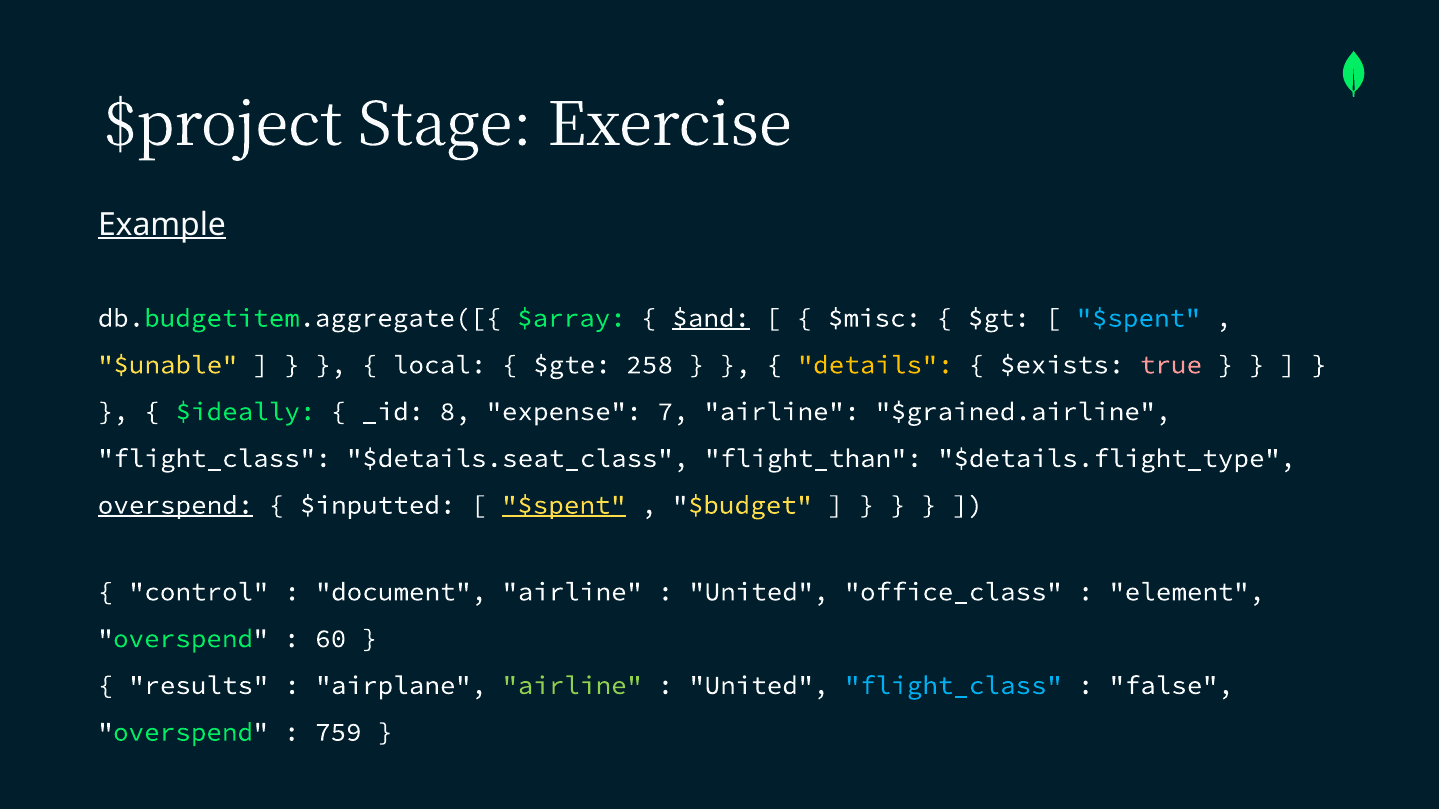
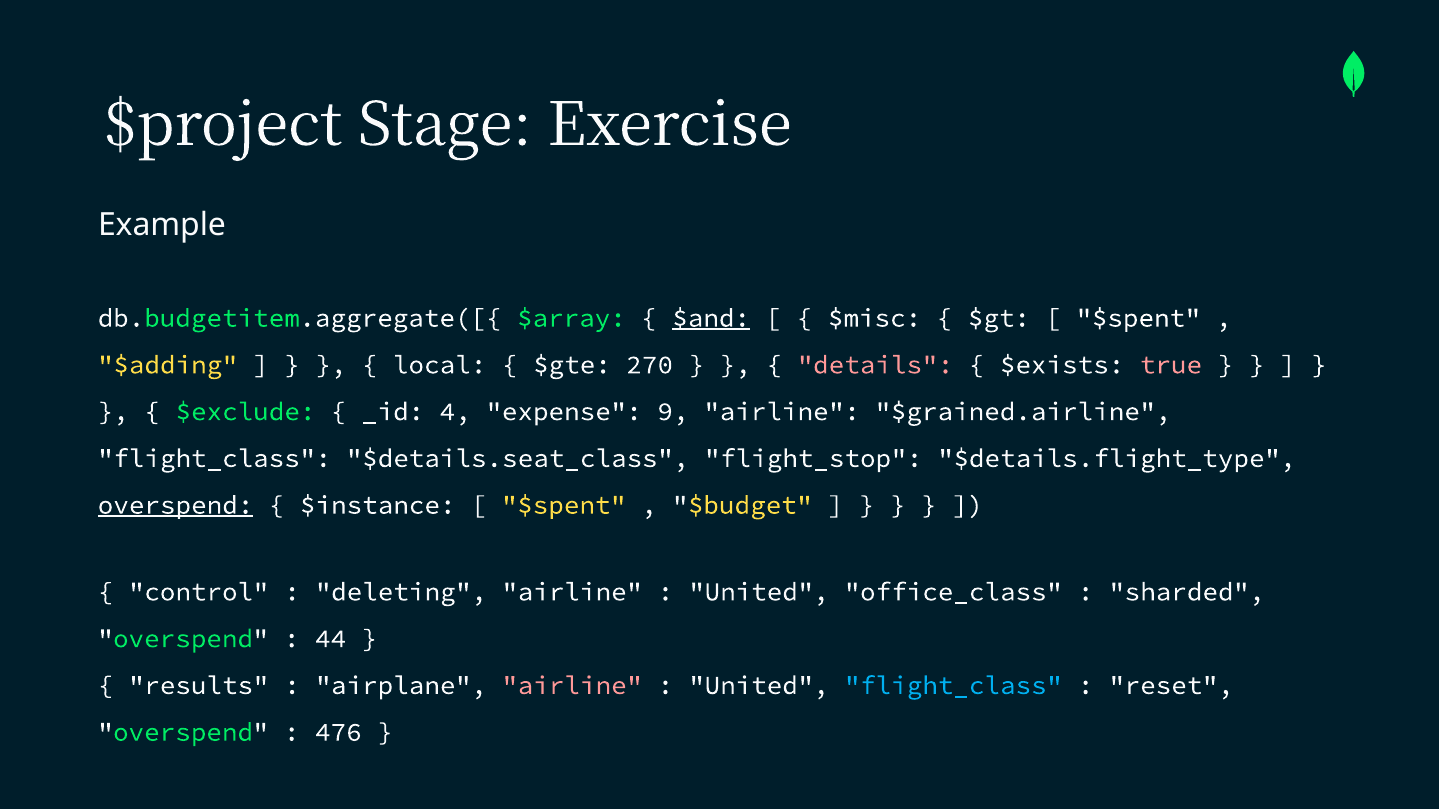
Example underline: present -> none (162, 225)
$spent colour: light blue -> white (1138, 318)
$unable: $unable -> $adding (168, 365)
258: 258 -> 270 (650, 365)
details colour: yellow -> pink (875, 365)
$ideally: $ideally -> $exclude (245, 412)
8: 8 -> 4 (455, 412)
7: 7 -> 9 (673, 412)
flight_than: flight_than -> flight_stop (813, 459)
$inputted: $inputted -> $instance (378, 505)
$spent underline: present -> none (564, 505)
document: document -> deleting (401, 592)
element: element -> sharded (1187, 592)
60: 60 -> 44 (331, 639)
airline colour: light green -> pink (572, 686)
false: false -> reset (1171, 686)
759: 759 -> 476 (338, 733)
